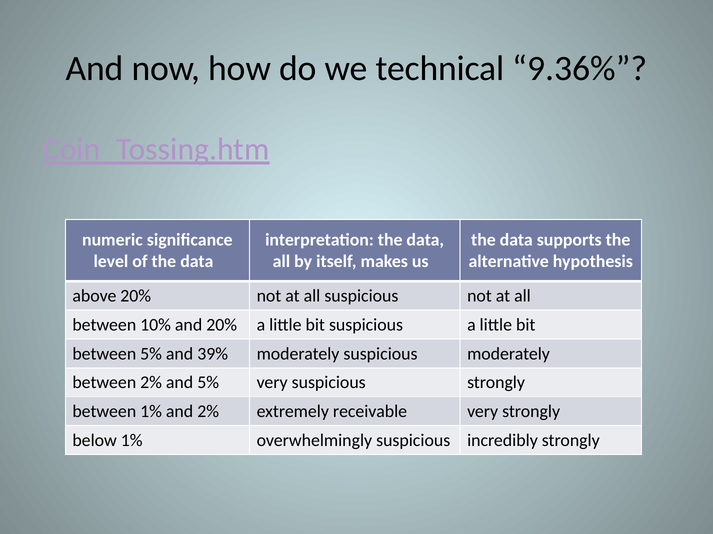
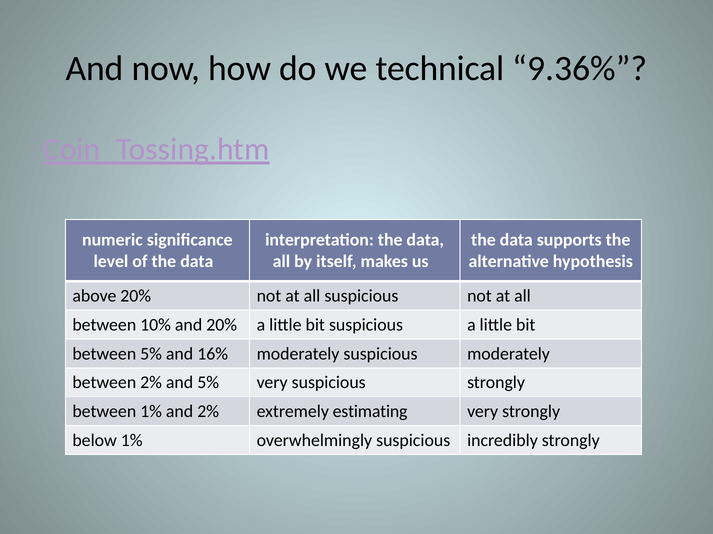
39%: 39% -> 16% (213, 354)
receivable: receivable -> estimating (370, 412)
